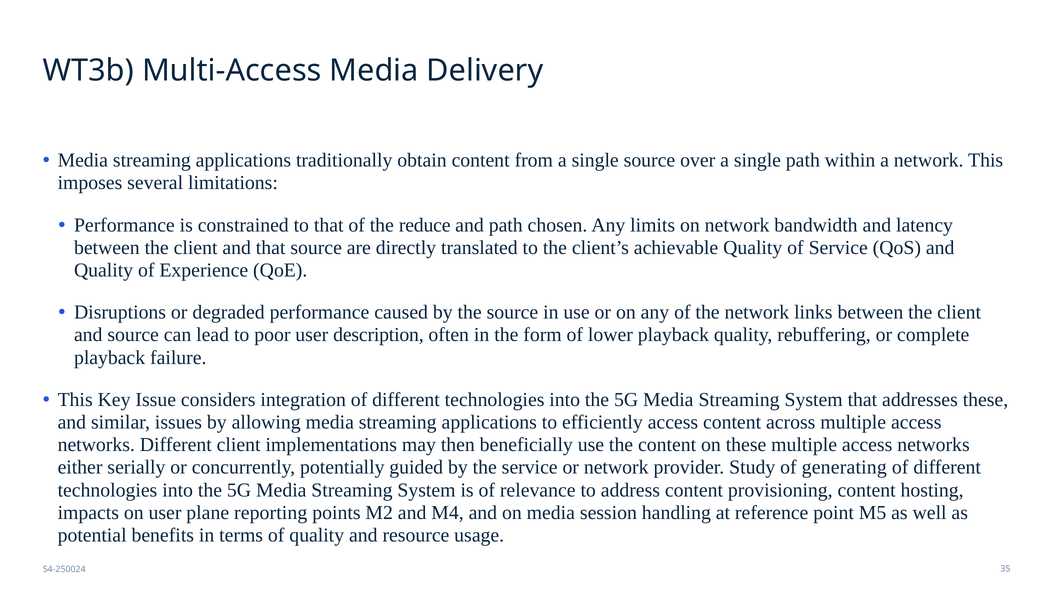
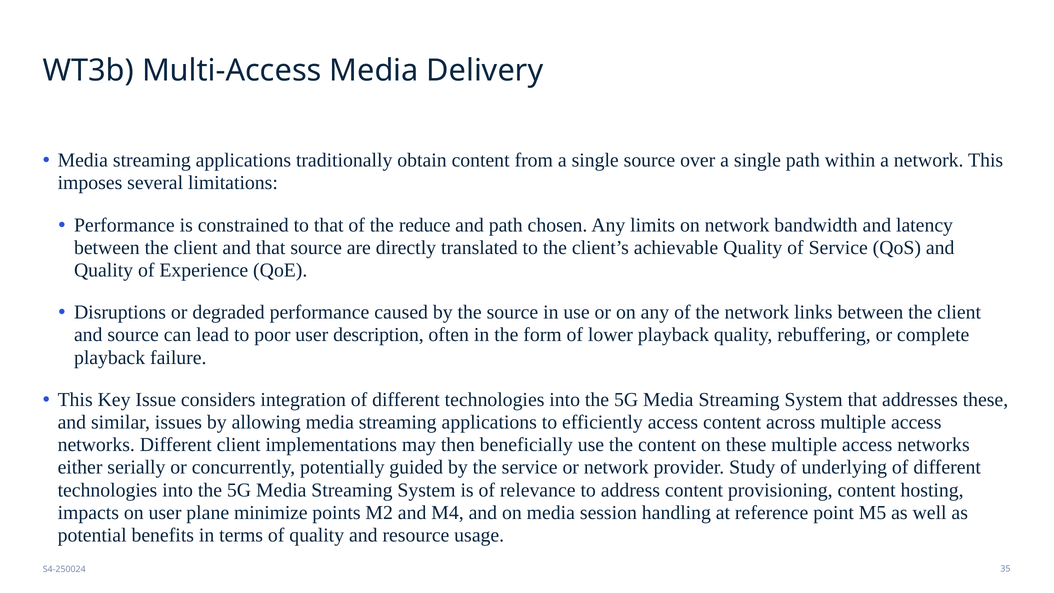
generating: generating -> underlying (844, 467)
reporting: reporting -> minimize (271, 512)
